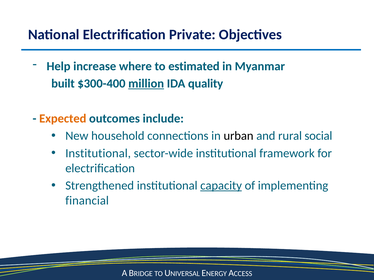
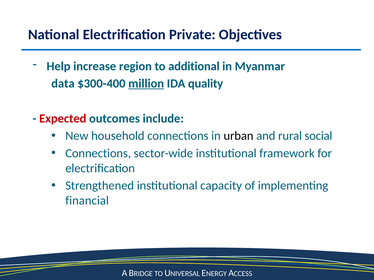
where: where -> region (135, 66)
estimated: estimated -> additional (194, 66)
built: built -> data (63, 84)
Expected colour: orange -> red (63, 119)
Institutional: Institutional -> Connections (98, 154)
capacity underline: present -> none (221, 186)
